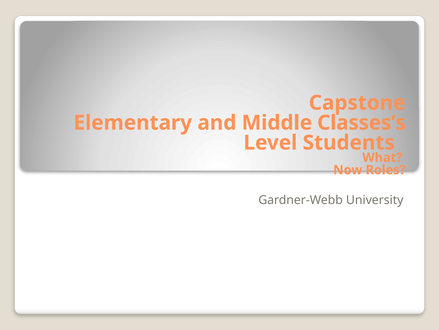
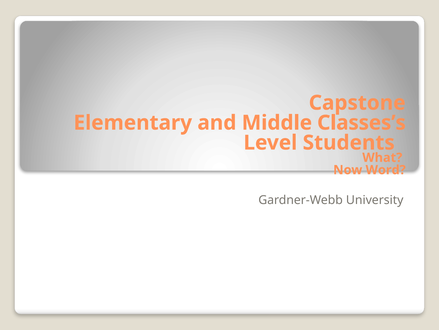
Roles: Roles -> Word (386, 170)
